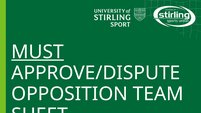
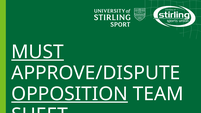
OPPOSITION underline: none -> present (70, 94)
